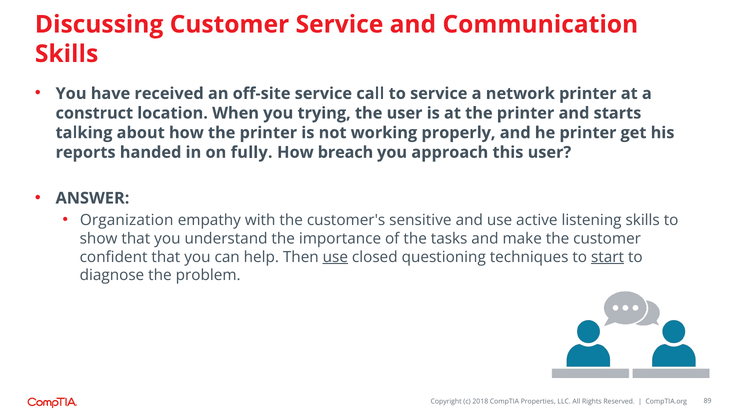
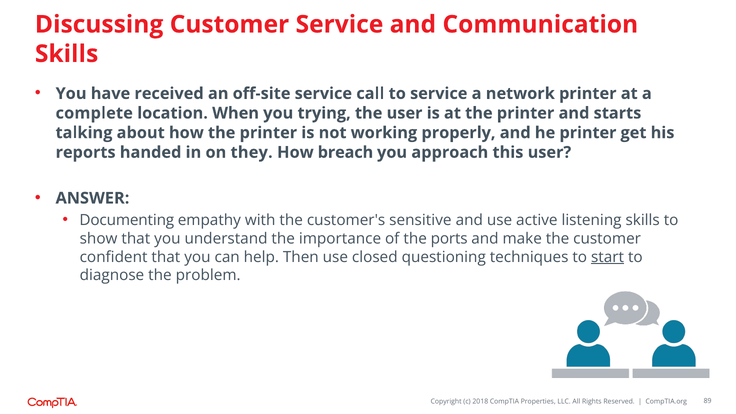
construct: construct -> complete (94, 113)
fully: fully -> they (252, 152)
Organization: Organization -> Documenting (127, 220)
tasks: tasks -> ports (449, 239)
use underline: present -> none (335, 257)
